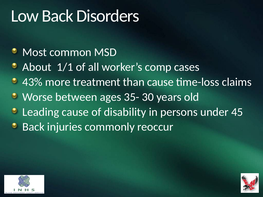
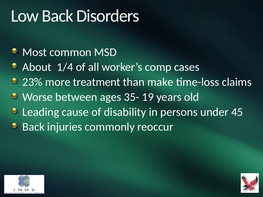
1/1: 1/1 -> 1/4 (65, 67)
43%: 43% -> 23% (32, 82)
than cause: cause -> make (160, 82)
30: 30 -> 19 (148, 97)
